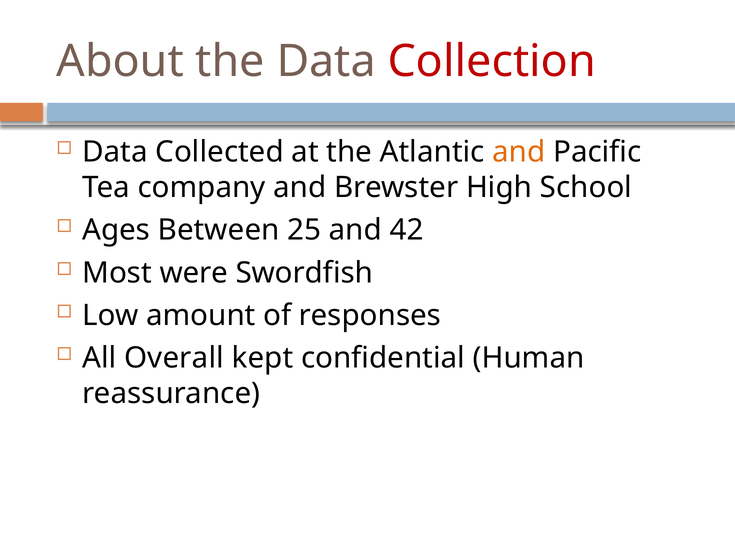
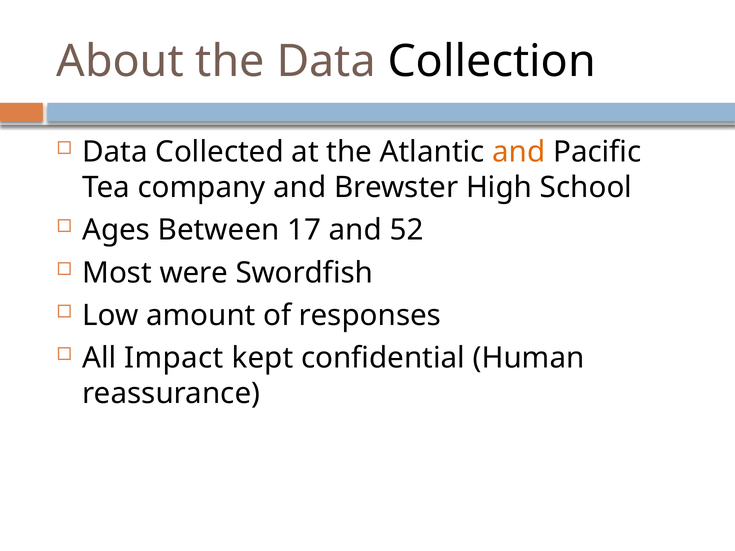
Collection colour: red -> black (492, 61)
25: 25 -> 17 (304, 230)
42: 42 -> 52 (407, 230)
Overall: Overall -> Impact (174, 358)
